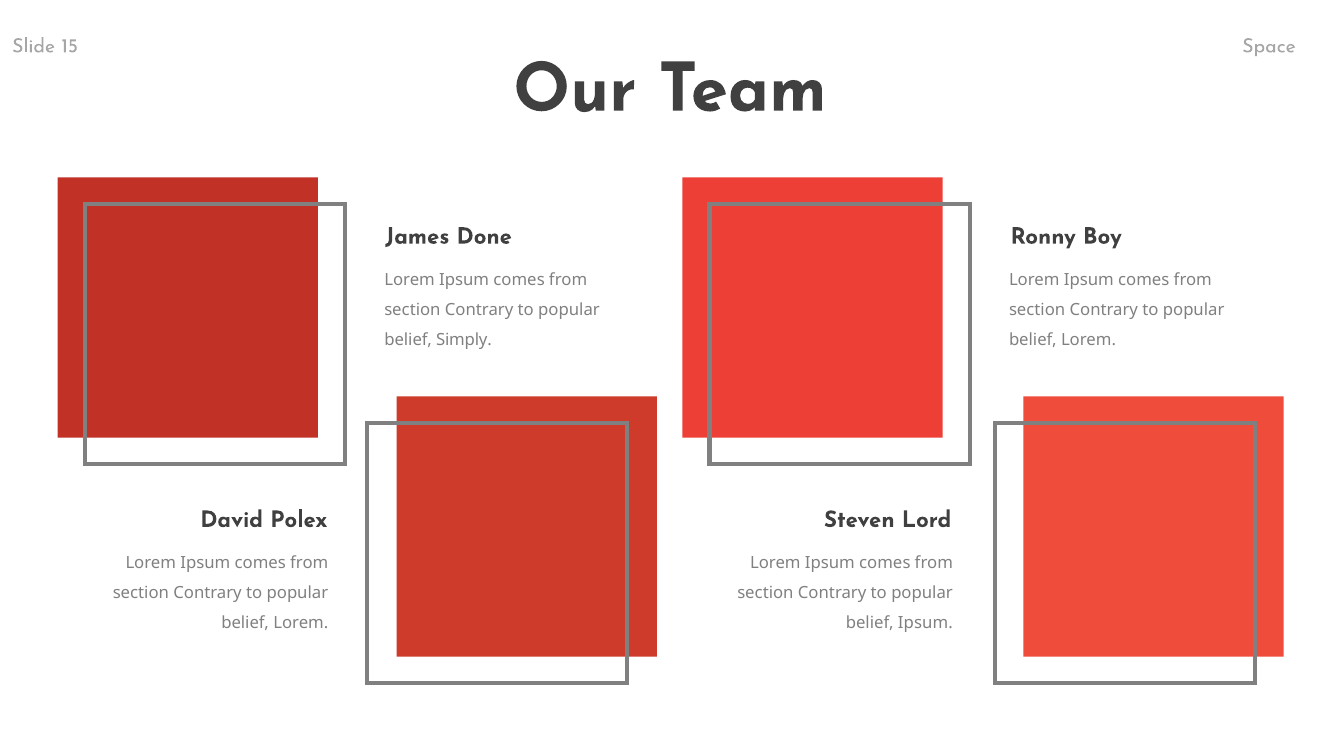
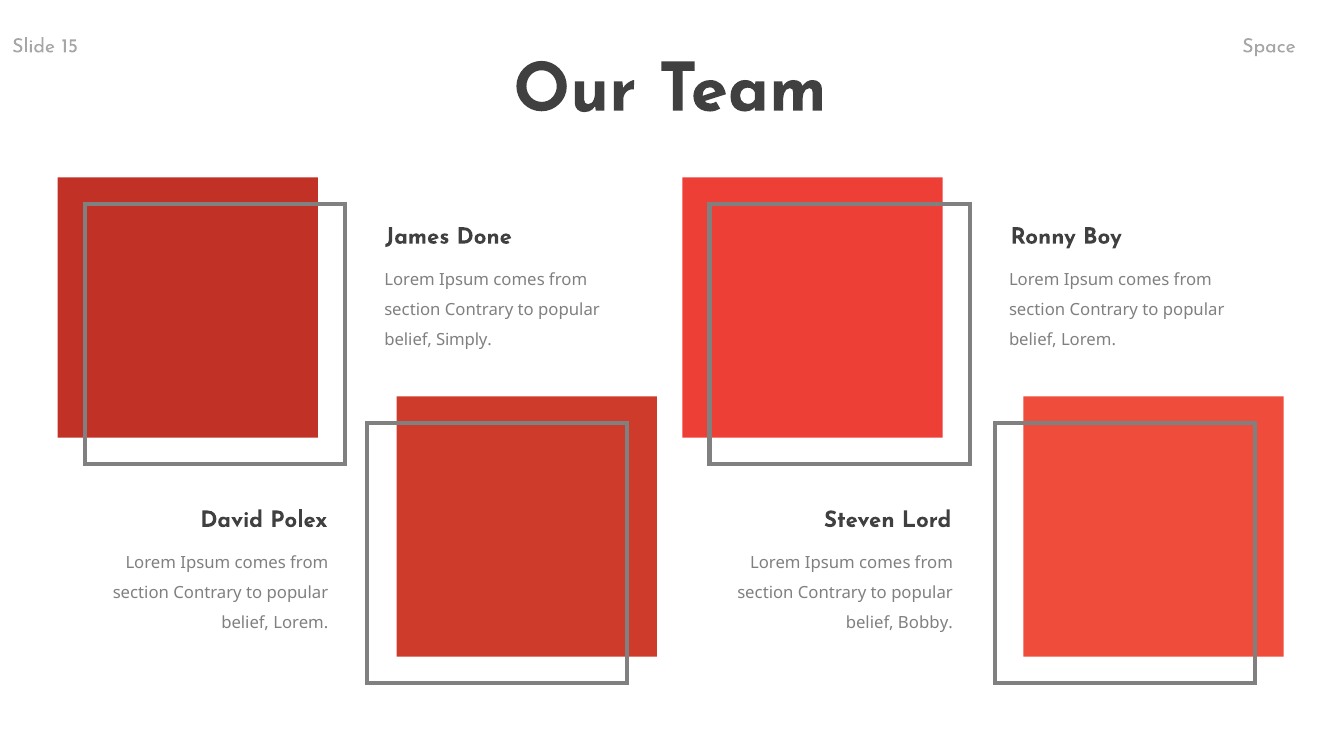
belief Ipsum: Ipsum -> Bobby (925, 623)
